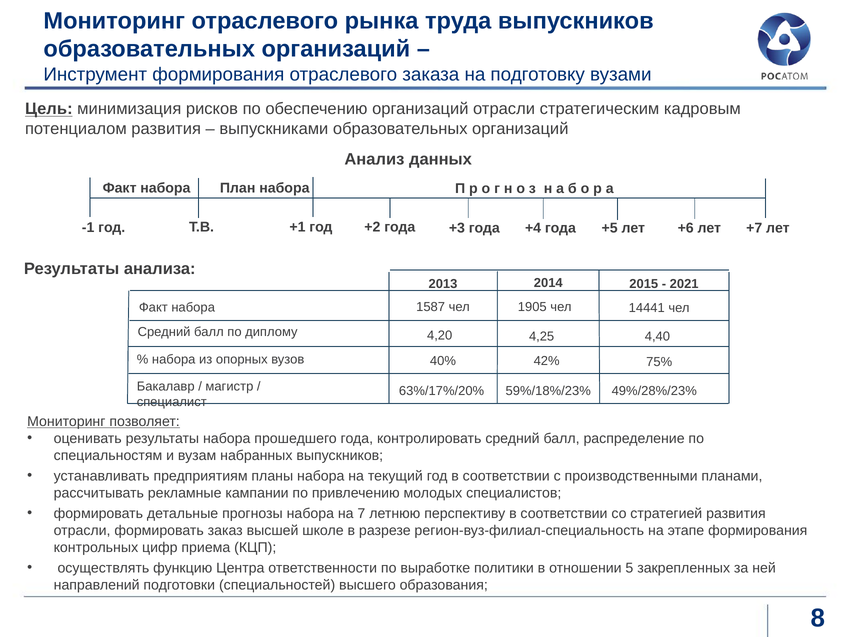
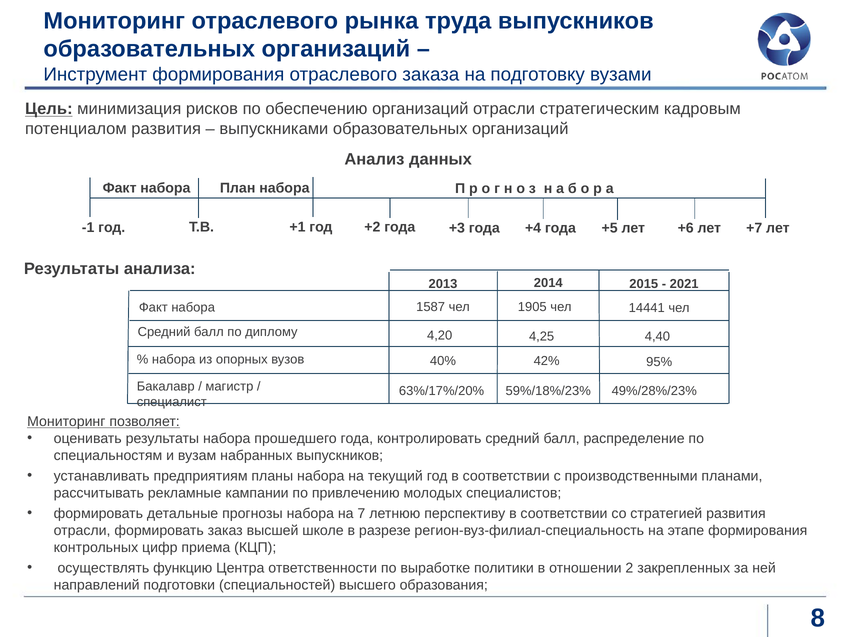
75%: 75% -> 95% (659, 362)
5: 5 -> 2 (629, 568)
